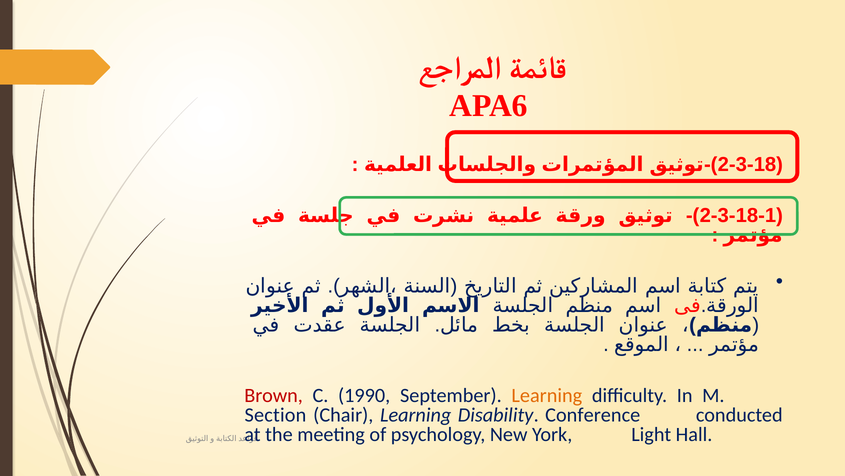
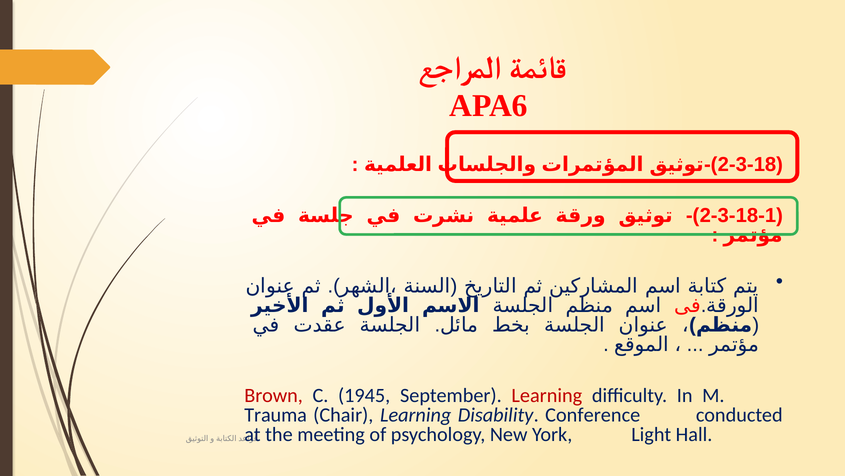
1990: 1990 -> 1945 (364, 395)
Learning colour: orange -> red (547, 395)
Section: Section -> Trauma (276, 414)
